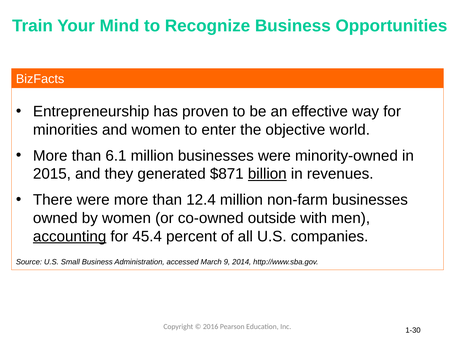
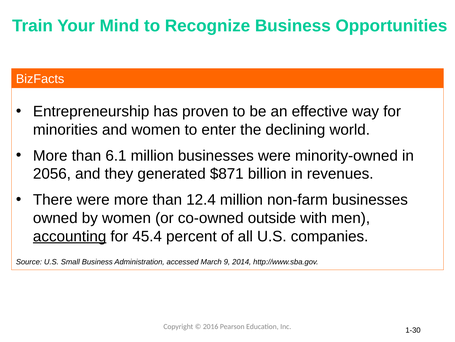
objective: objective -> declining (295, 129)
2015: 2015 -> 2056 (52, 174)
billion underline: present -> none (267, 174)
